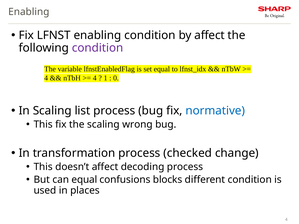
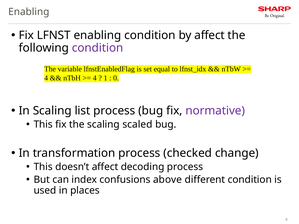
normative colour: blue -> purple (215, 111)
wrong: wrong -> scaled (137, 125)
can equal: equal -> index (84, 180)
blocks: blocks -> above (167, 180)
